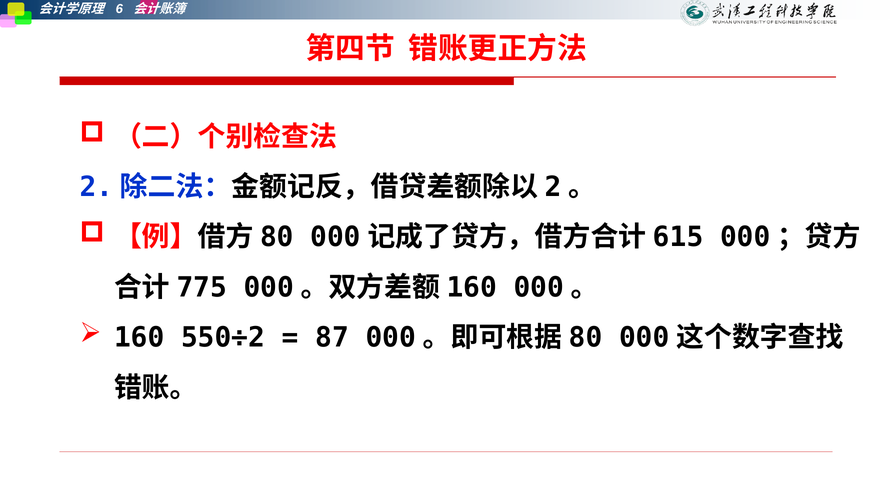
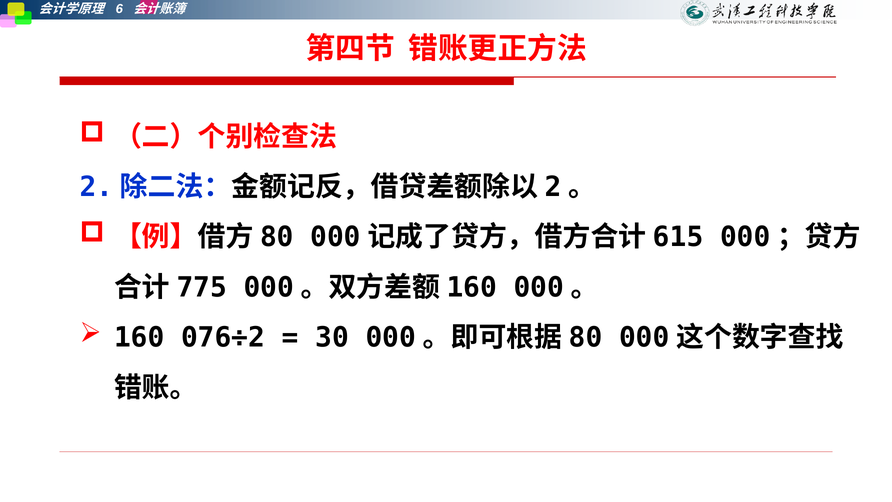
550÷2: 550÷2 -> 076÷2 (223, 338)
87: 87 -> 30 (332, 338)
